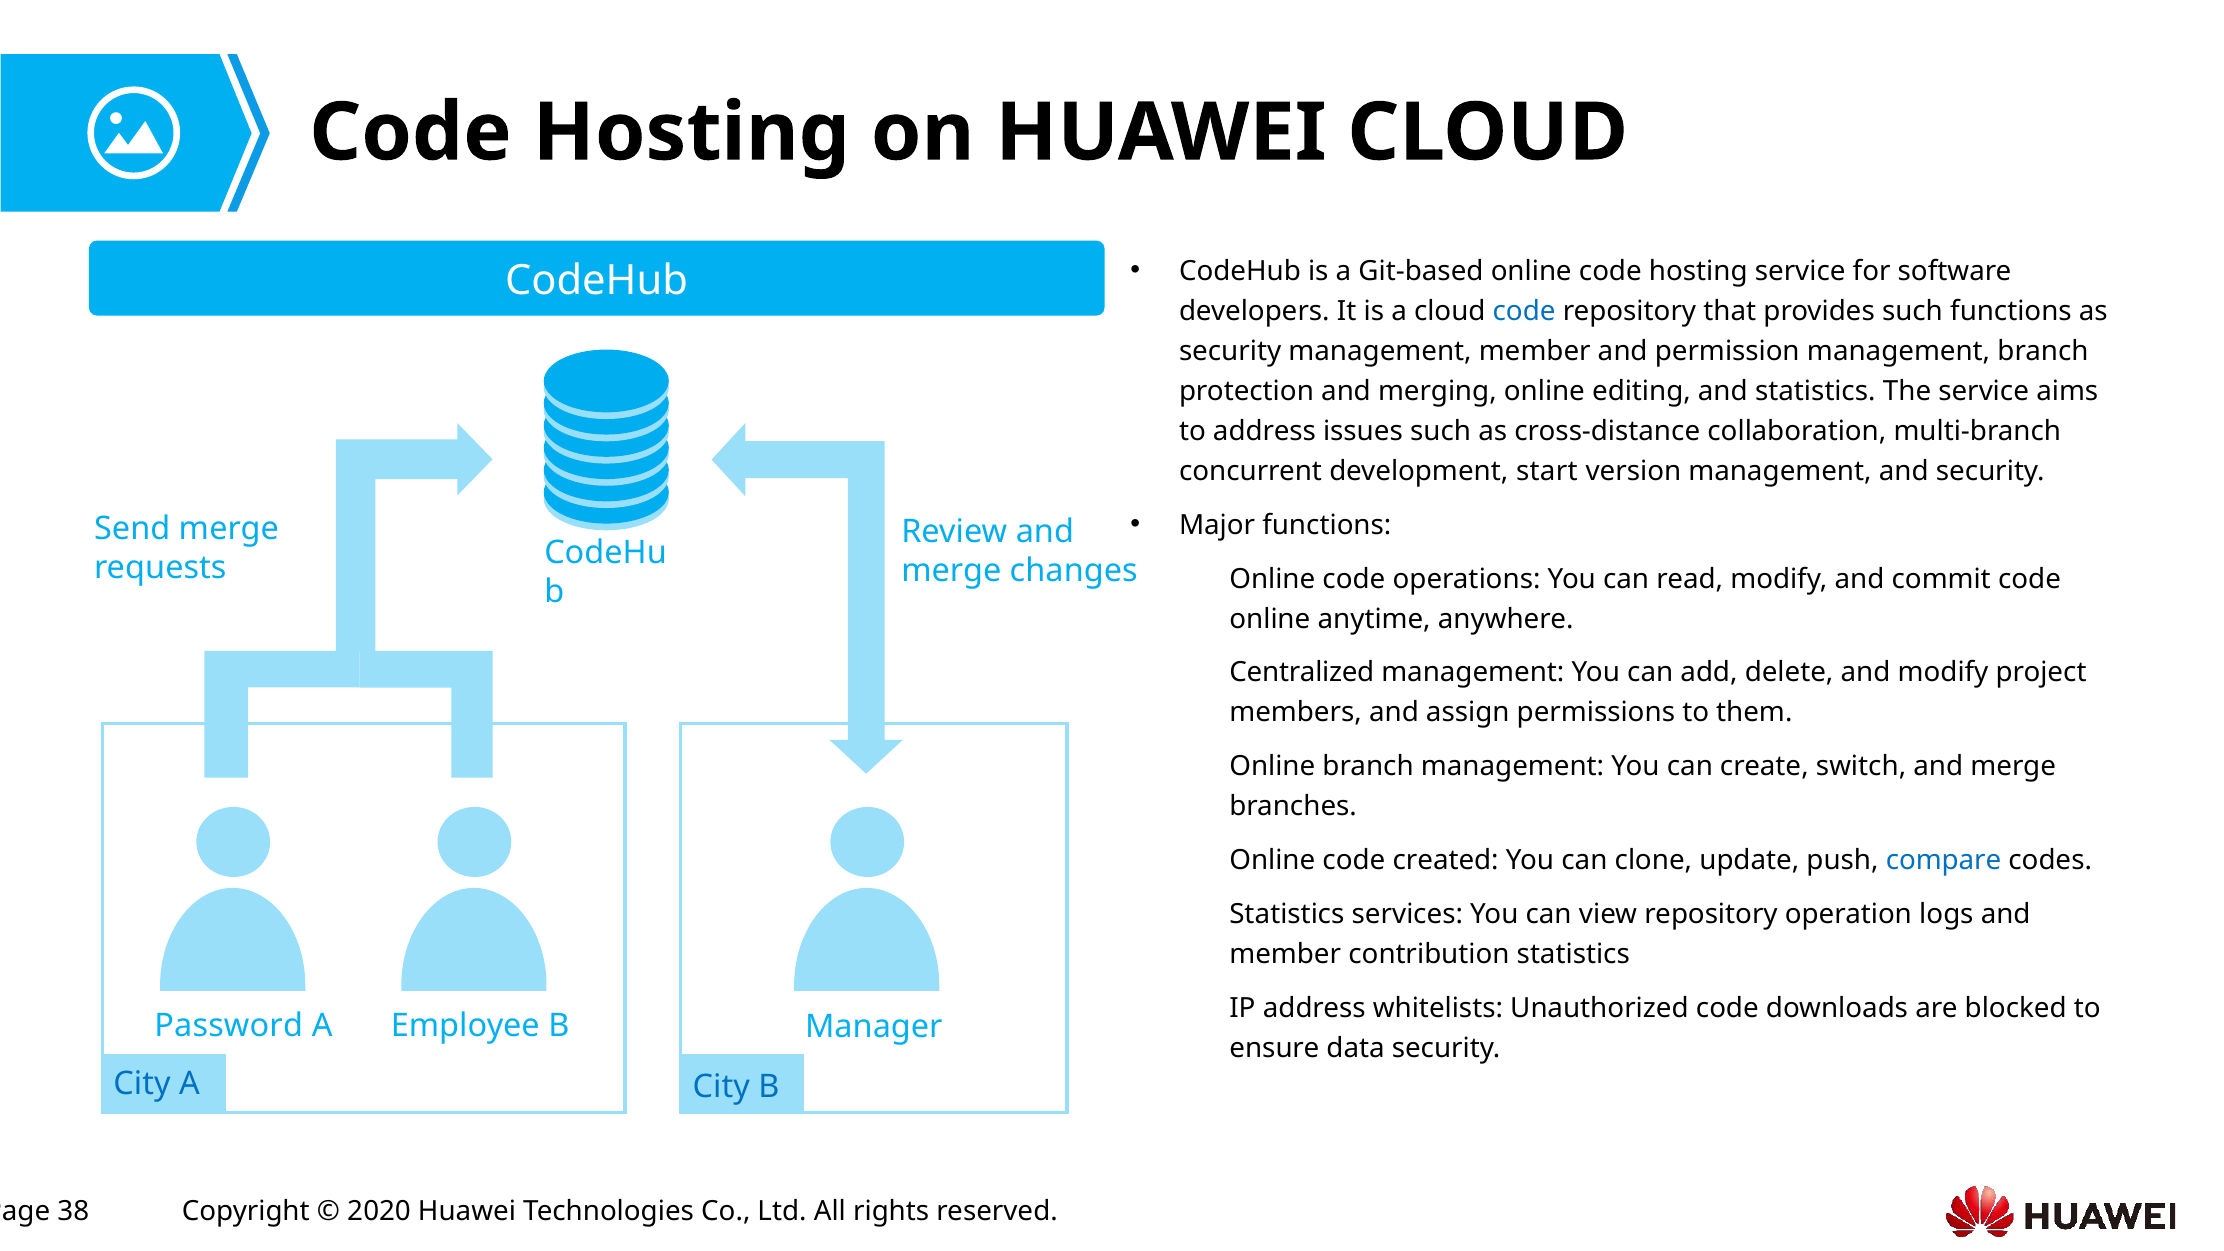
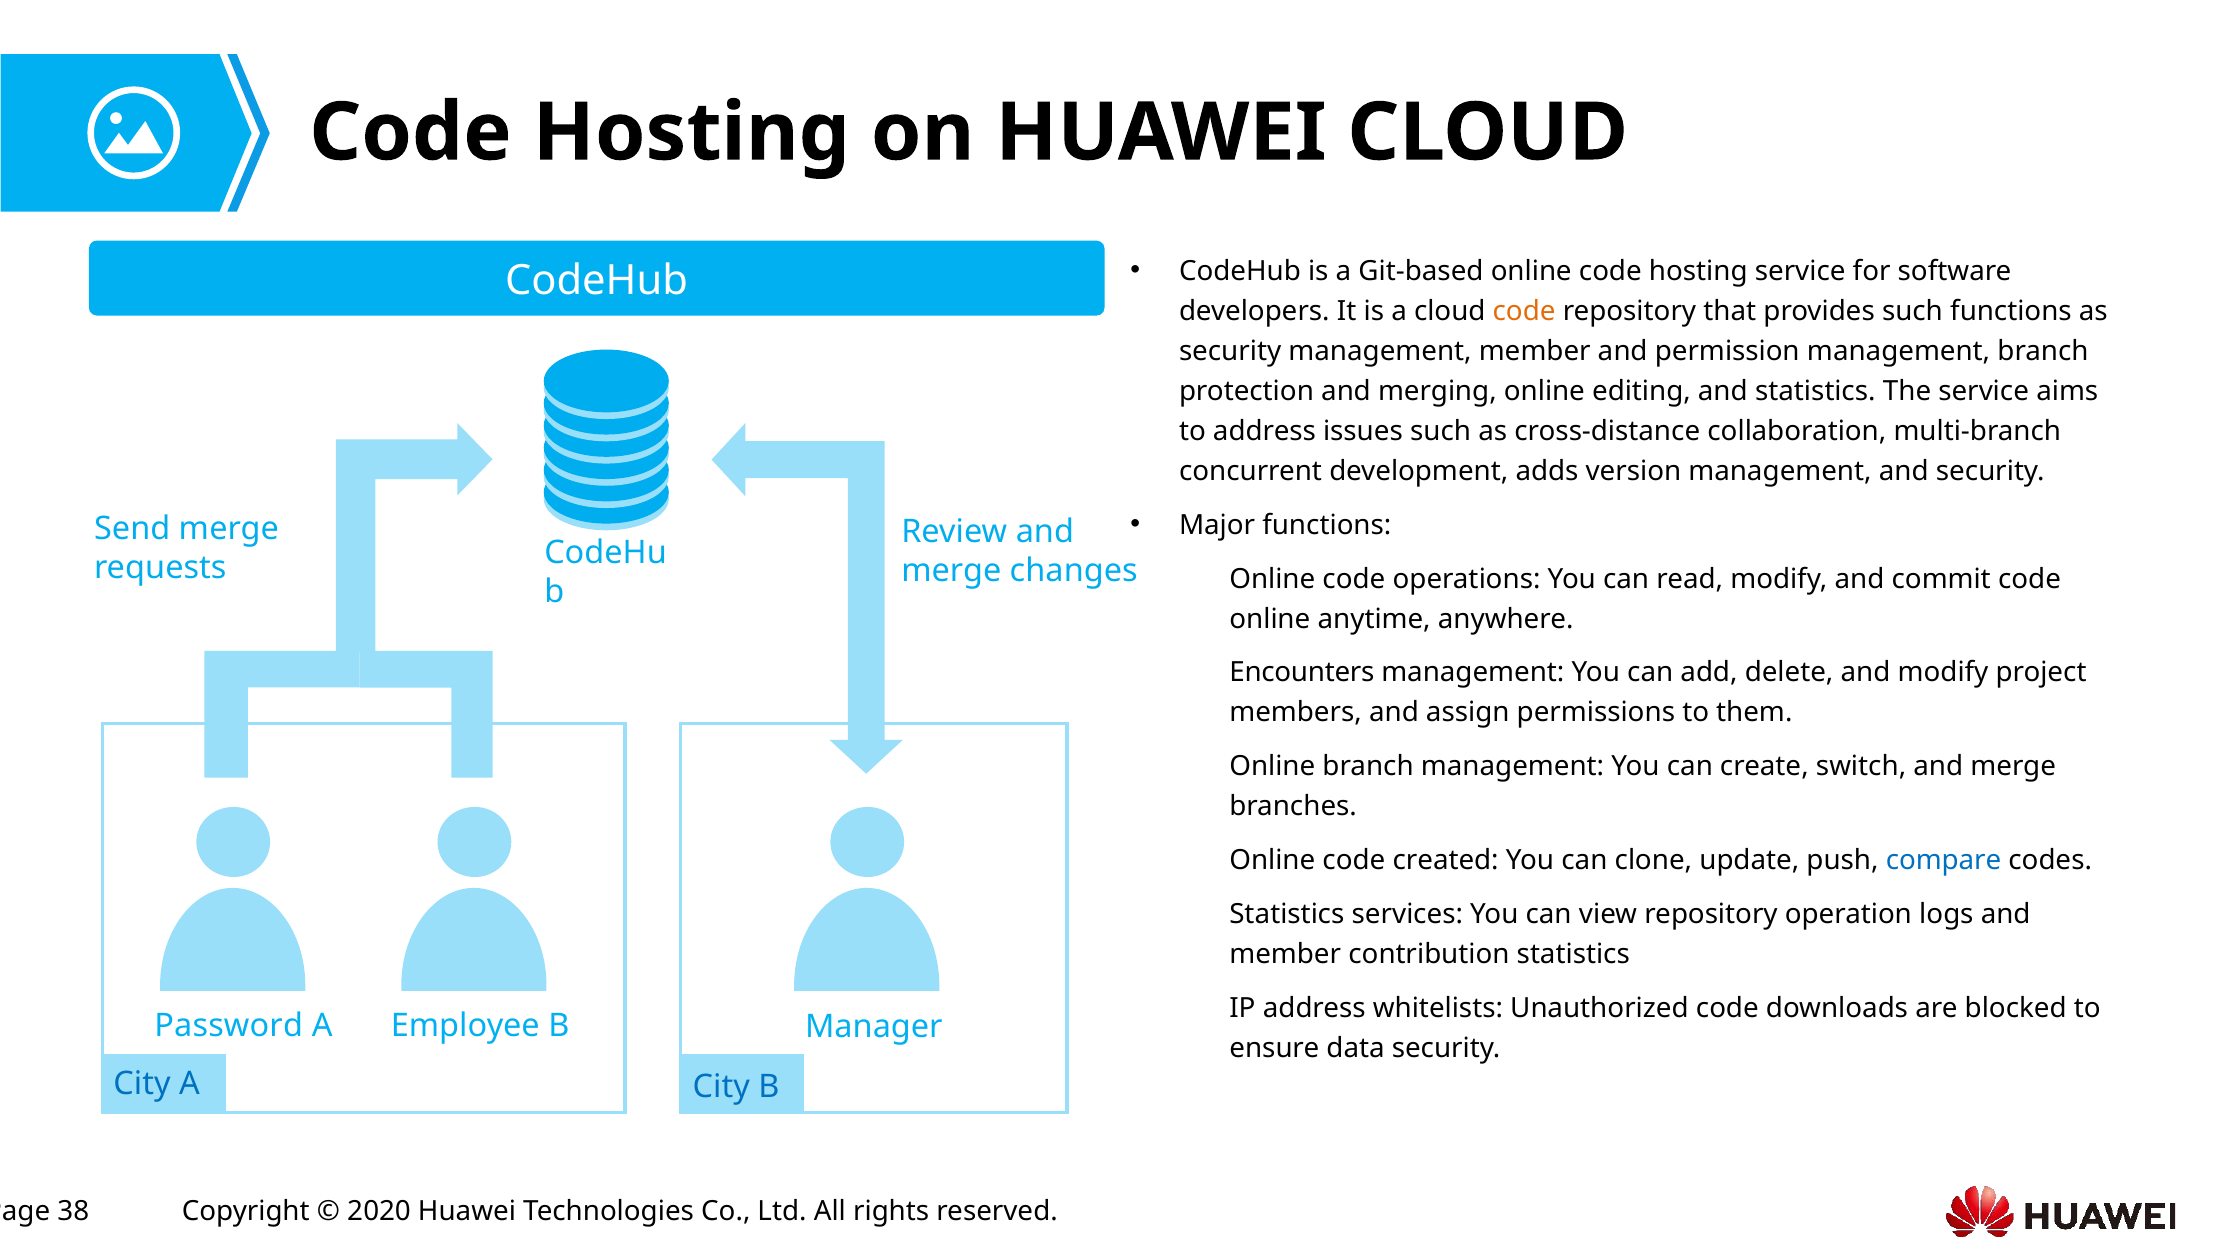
code colour: blue -> orange (1524, 311)
start: start -> adds (1547, 471)
Centralized: Centralized -> Encounters (1302, 673)
